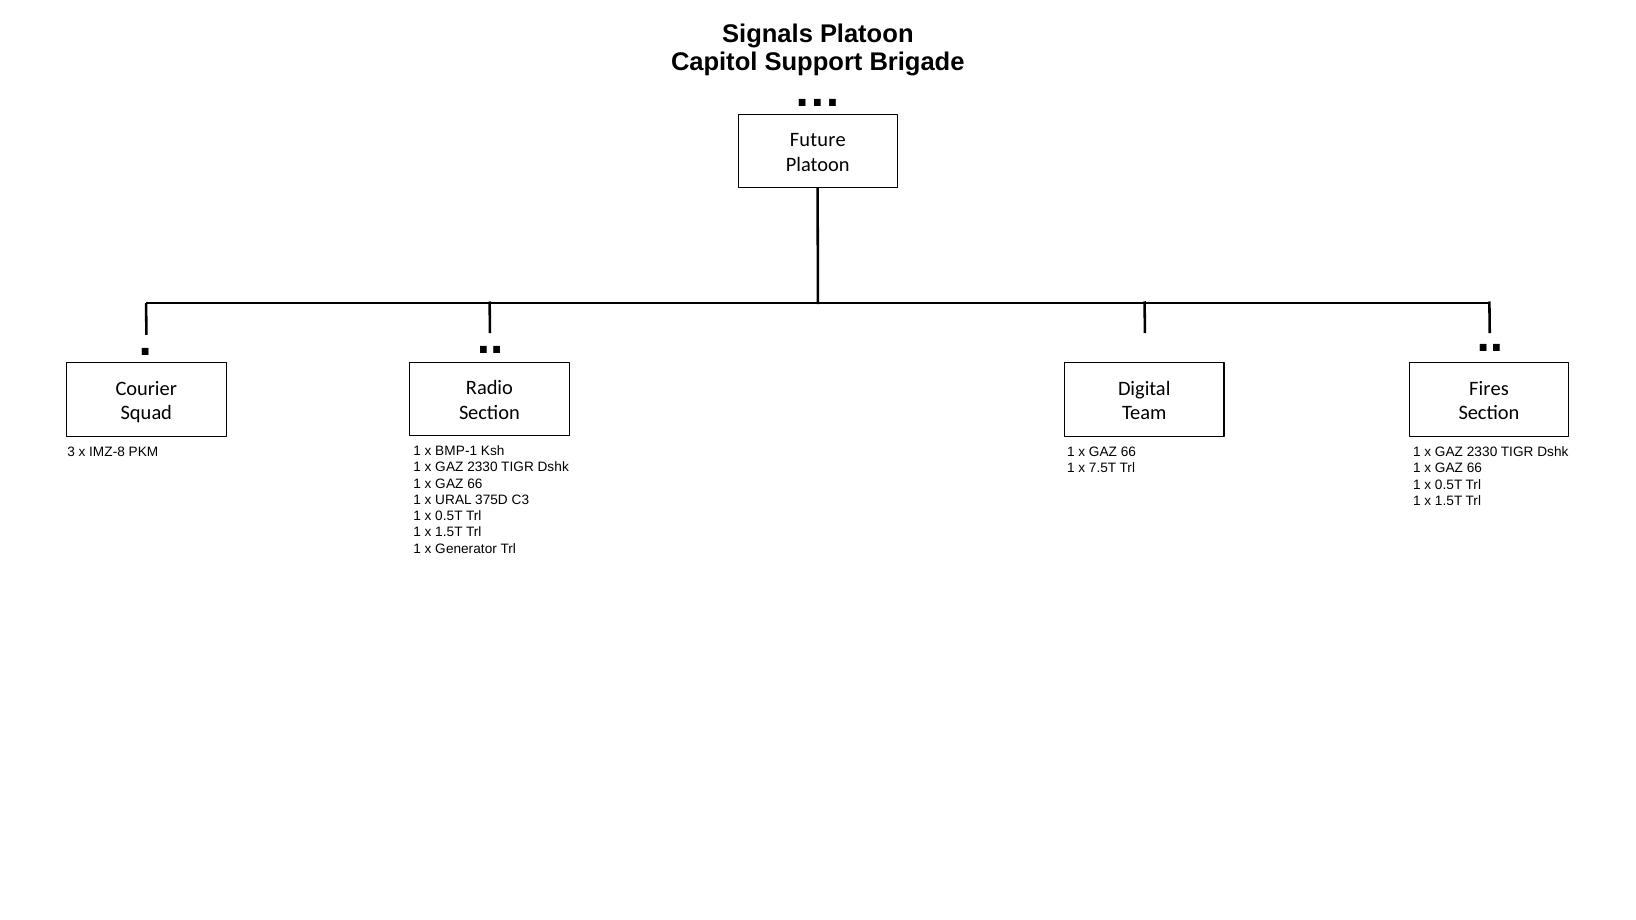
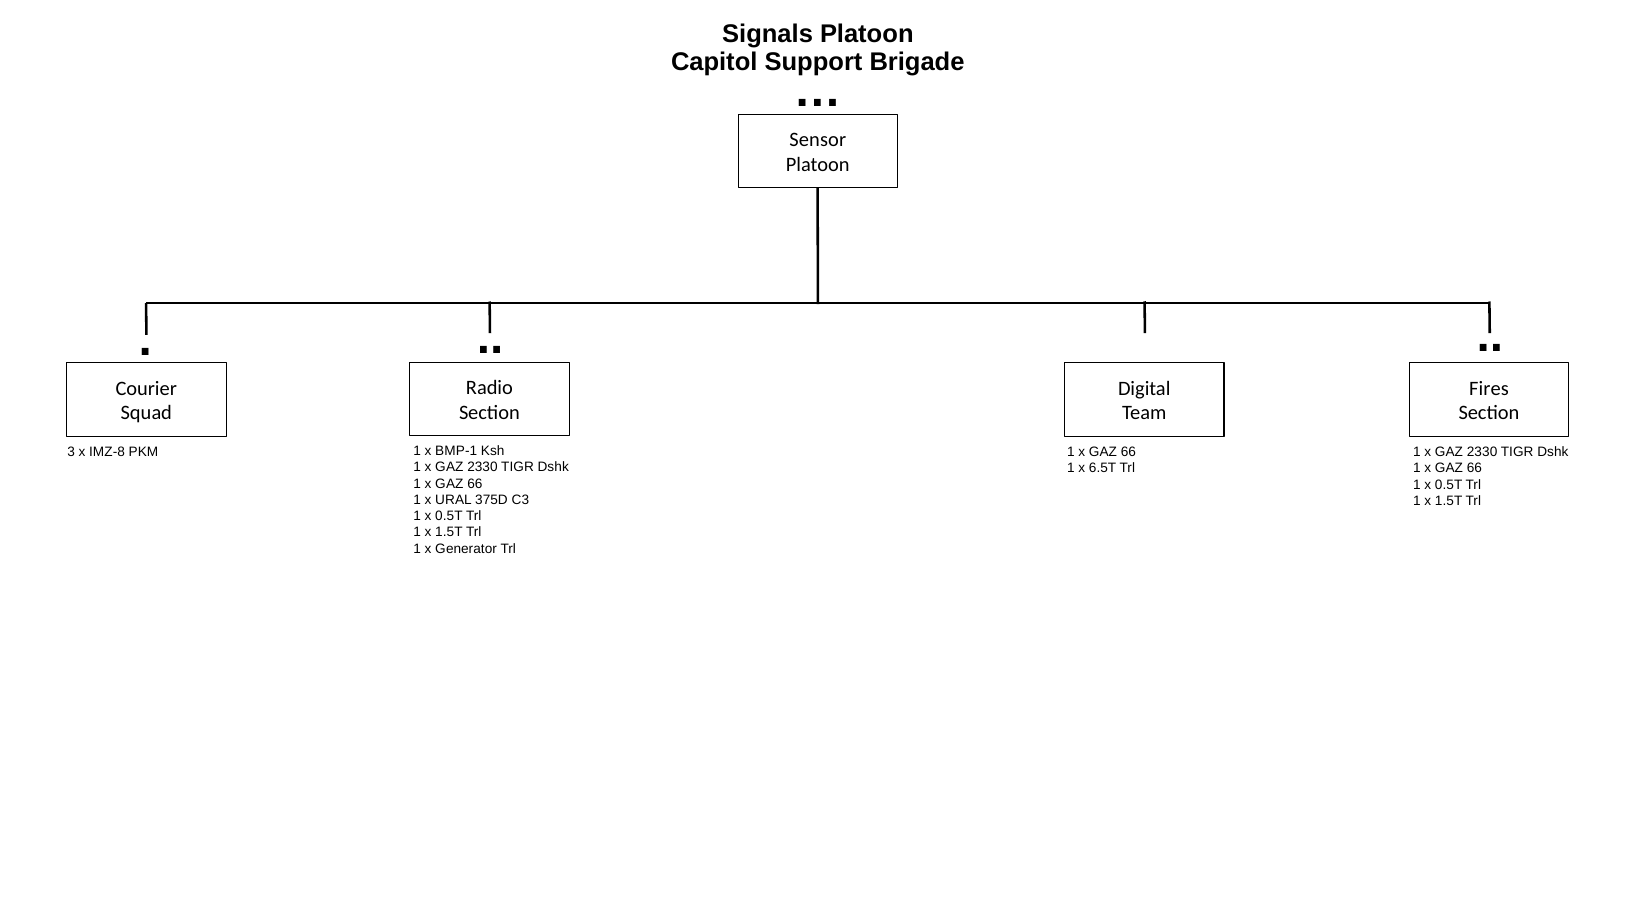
Future: Future -> Sensor (818, 140)
7.5T: 7.5T -> 6.5T (1103, 469)
